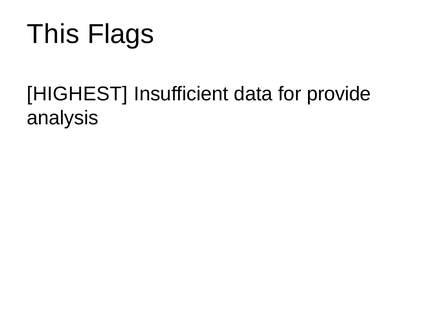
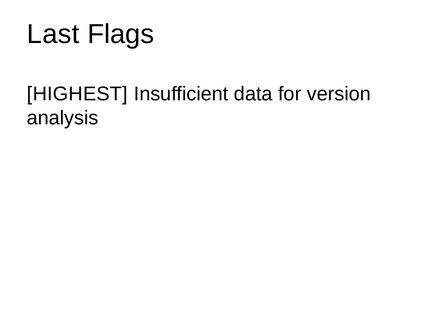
This: This -> Last (53, 34)
provide: provide -> version (339, 94)
